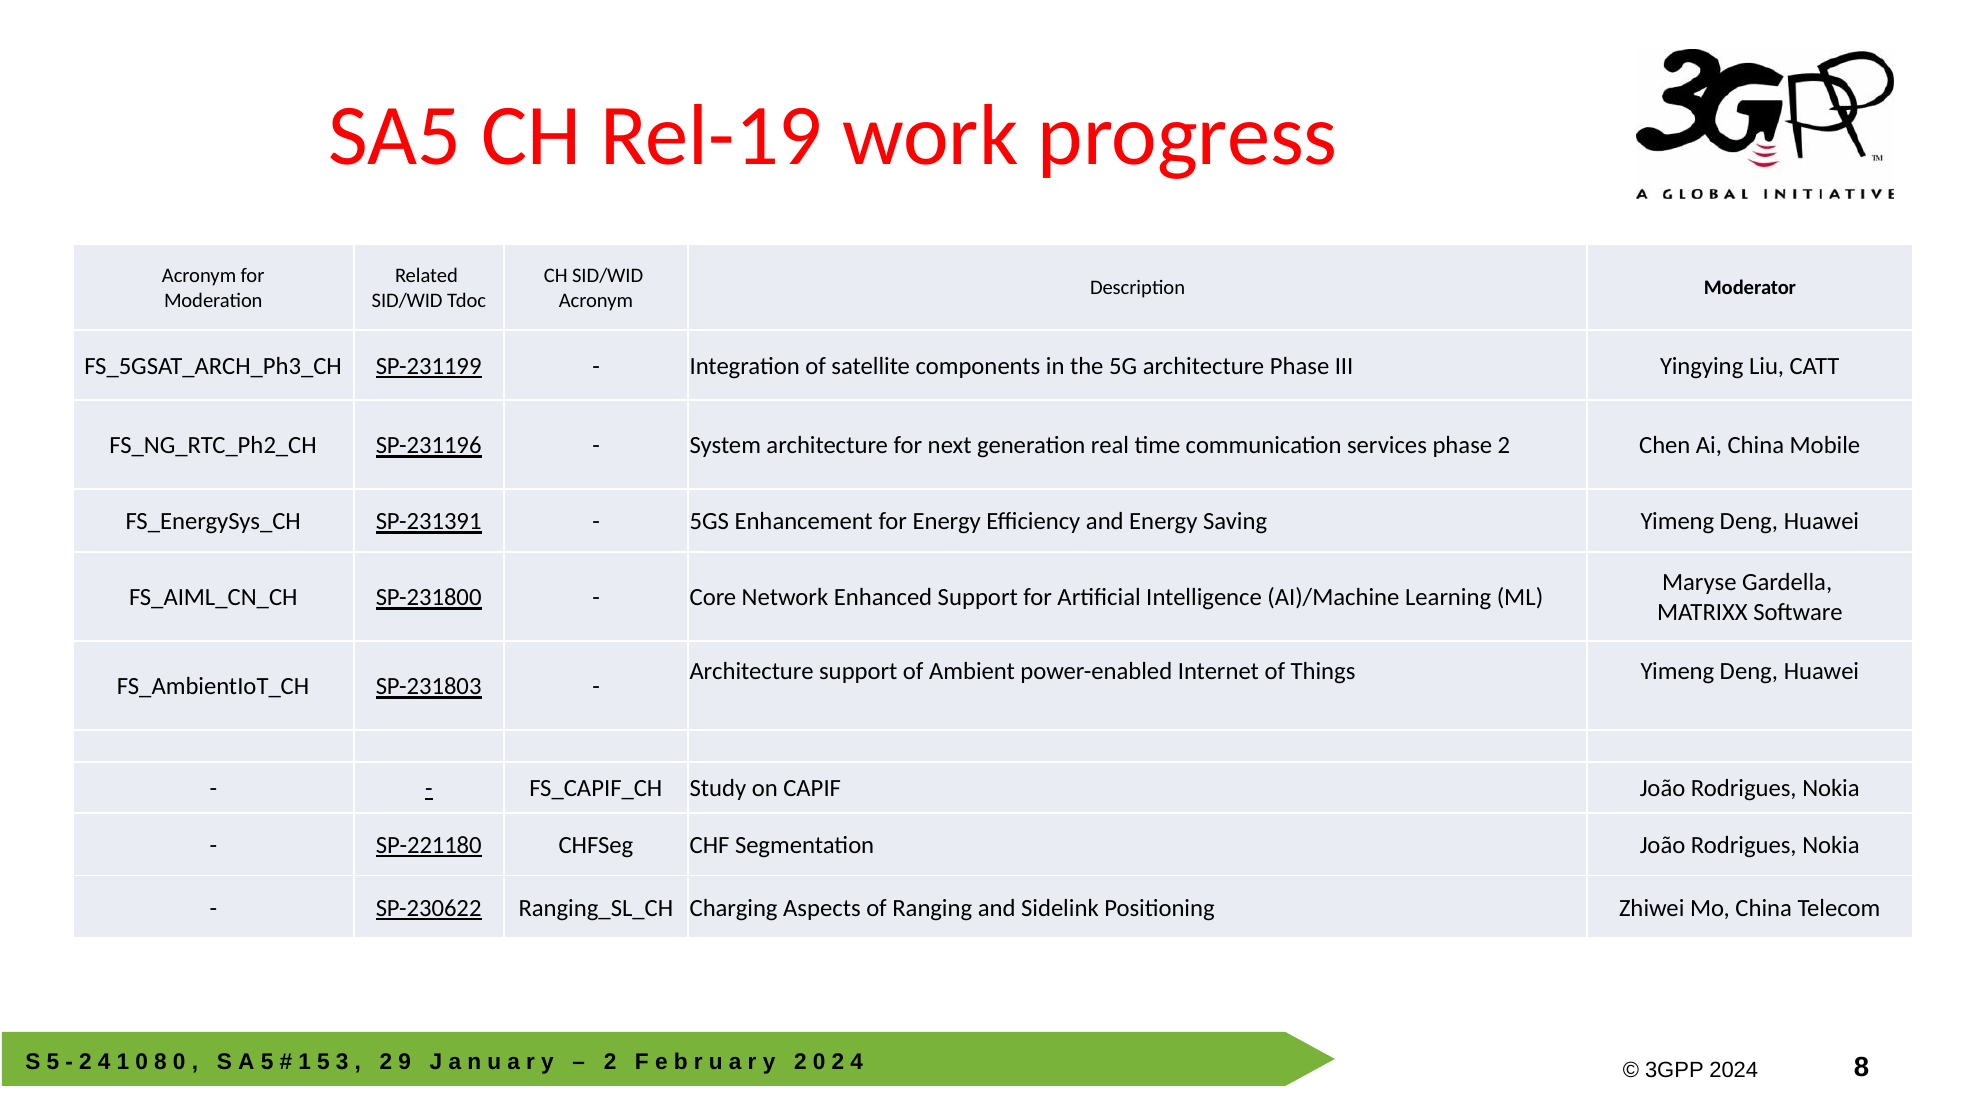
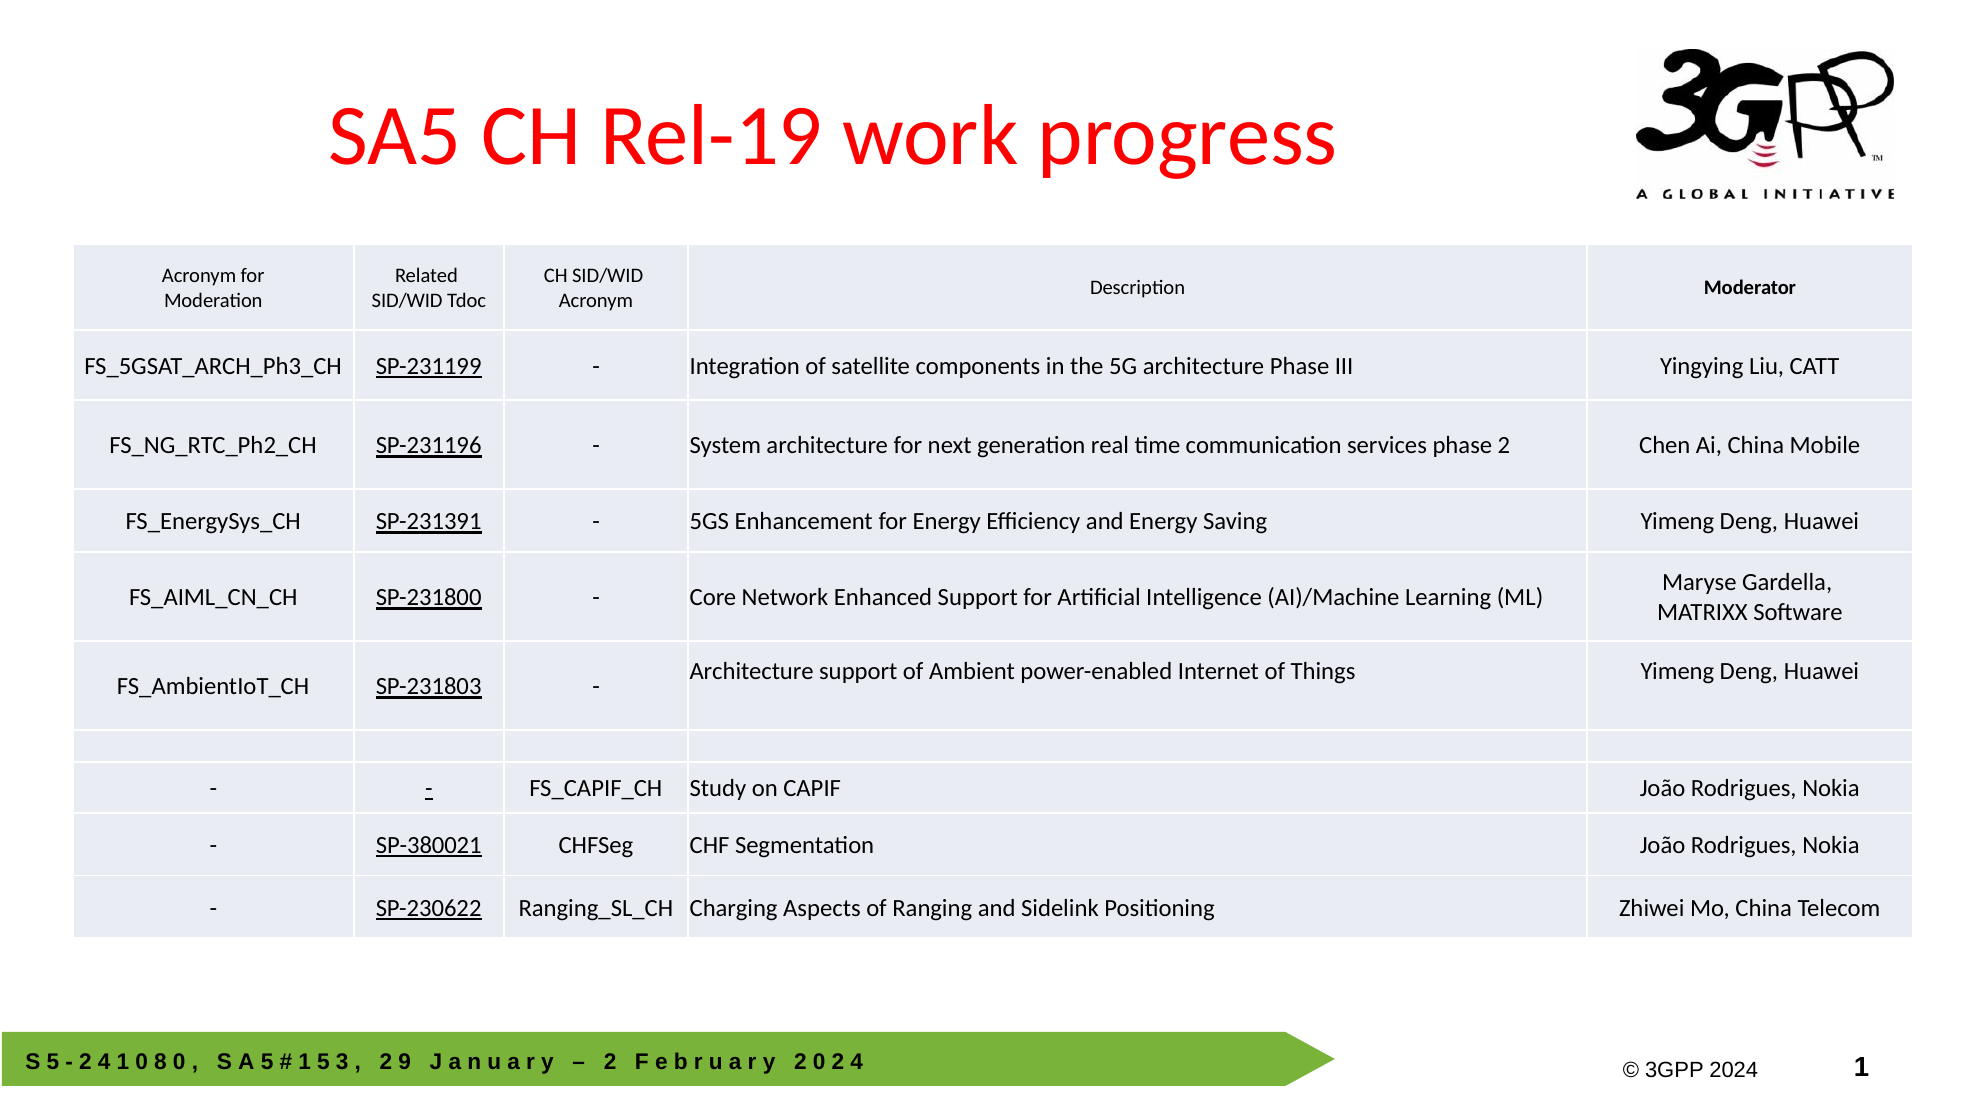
SP-221180: SP-221180 -> SP-380021 (429, 845)
8: 8 -> 1 (1861, 1067)
